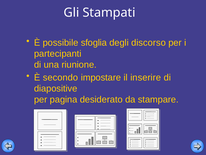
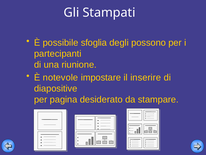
discorso: discorso -> possono (149, 43)
secondo: secondo -> notevole (60, 77)
